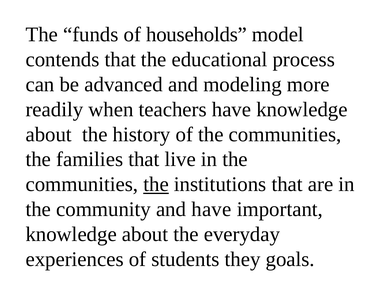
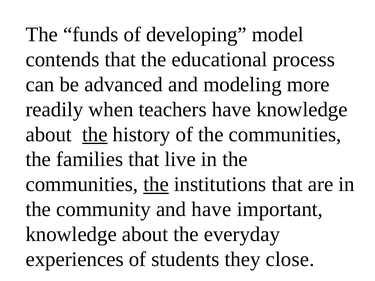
households: households -> developing (196, 35)
the underline: none -> present (95, 135)
goals: goals -> close (290, 259)
